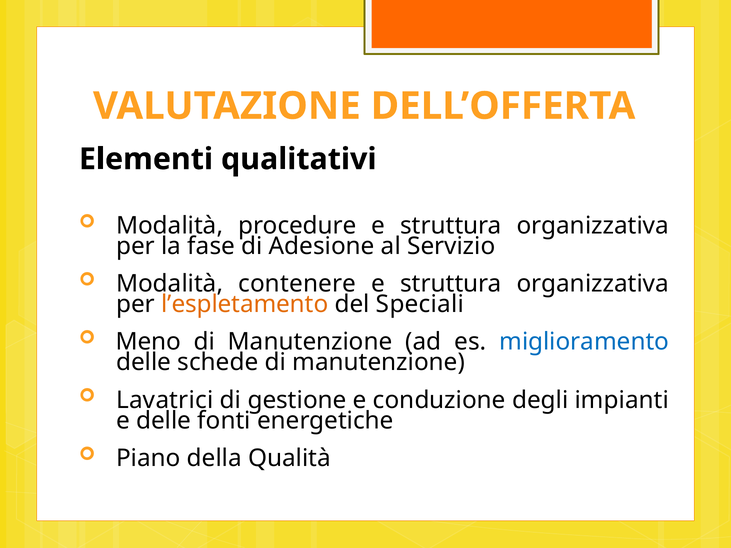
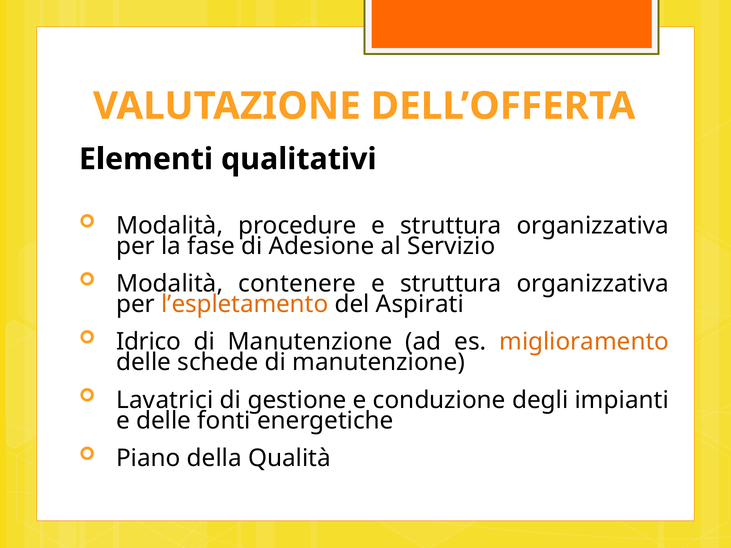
Speciali: Speciali -> Aspirati (420, 304)
Meno: Meno -> Idrico (148, 342)
miglioramento colour: blue -> orange (584, 342)
